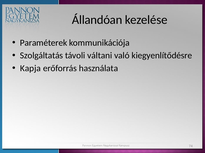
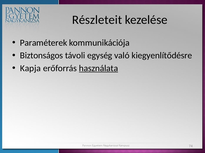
Állandóan: Állandóan -> Részleteit (97, 20)
Szolgáltatás: Szolgáltatás -> Biztonságos (42, 56)
váltani: váltani -> egység (100, 56)
használata underline: none -> present (98, 69)
